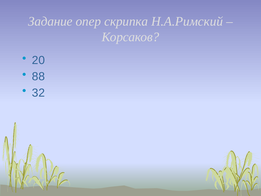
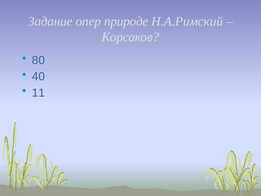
скрипка: скрипка -> природе (126, 21)
20: 20 -> 80 (38, 60)
88: 88 -> 40 (38, 76)
32: 32 -> 11 (38, 93)
